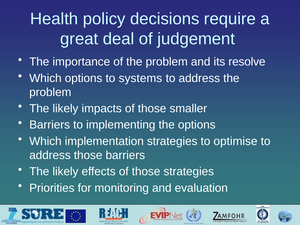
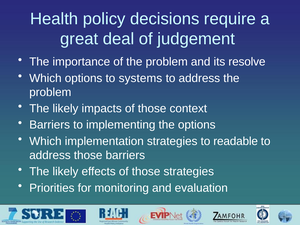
smaller: smaller -> context (188, 109)
optimise: optimise -> readable (236, 141)
